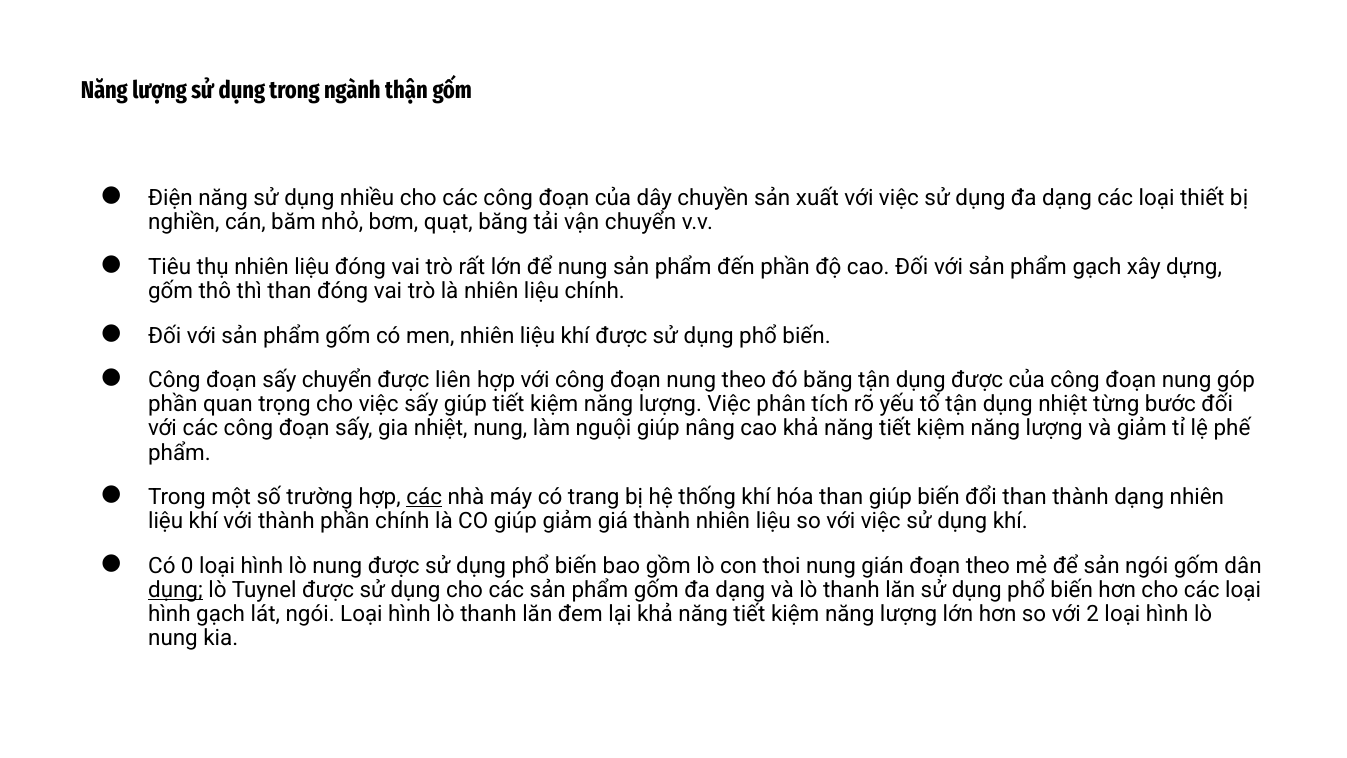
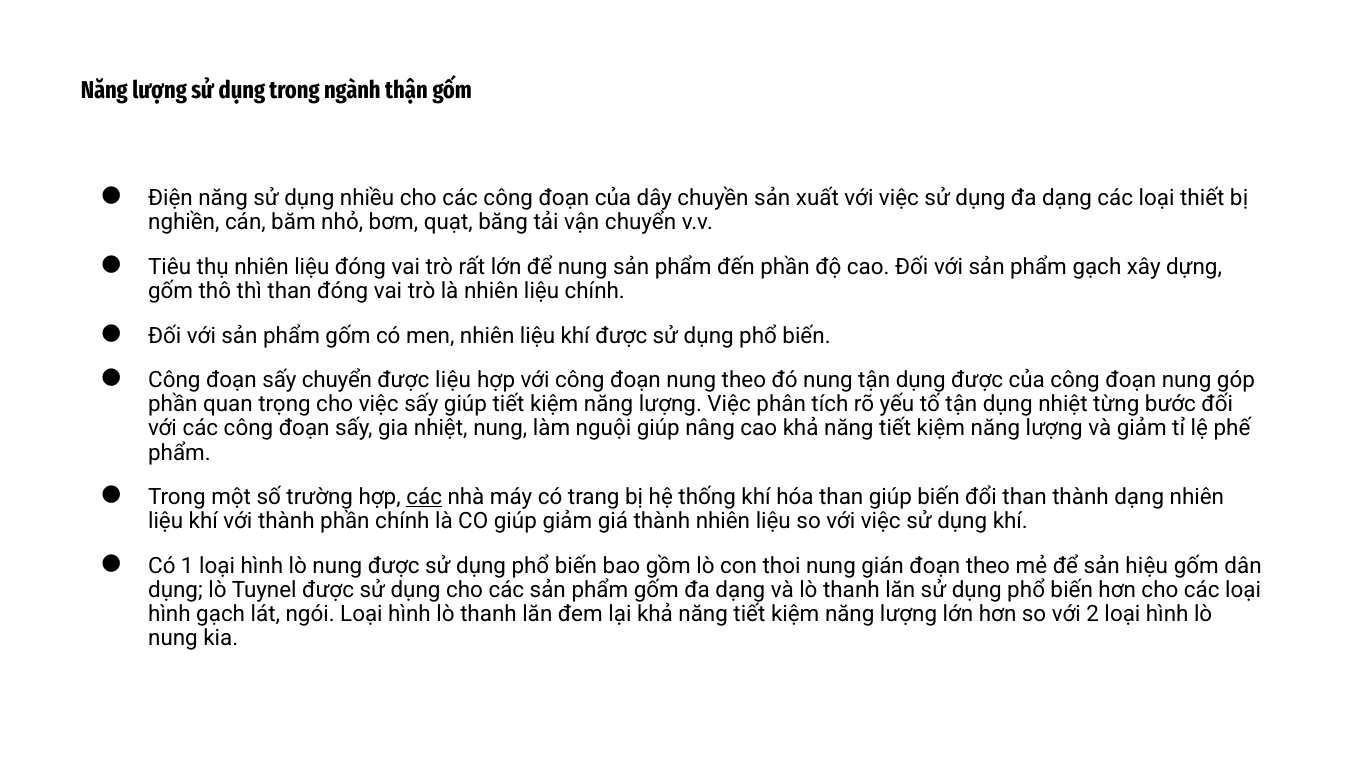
được liên: liên -> liệu (453, 380)
đó băng: băng -> nung (828, 380)
0: 0 -> 1 (187, 566)
sản ngói: ngói -> hiệu (1147, 566)
dụng underline: present -> none (175, 590)
